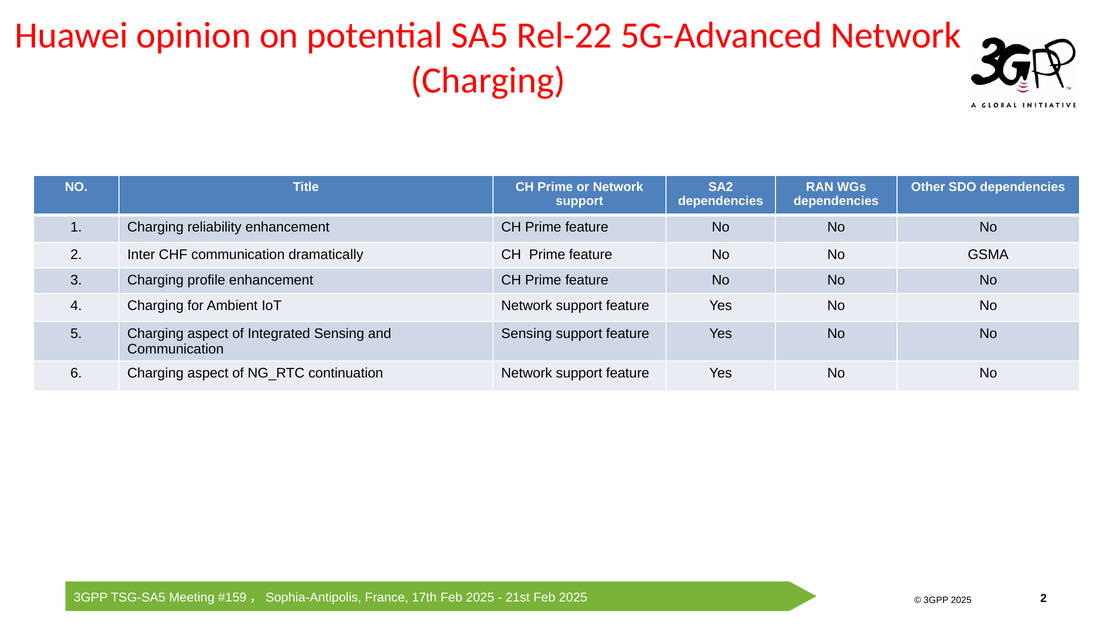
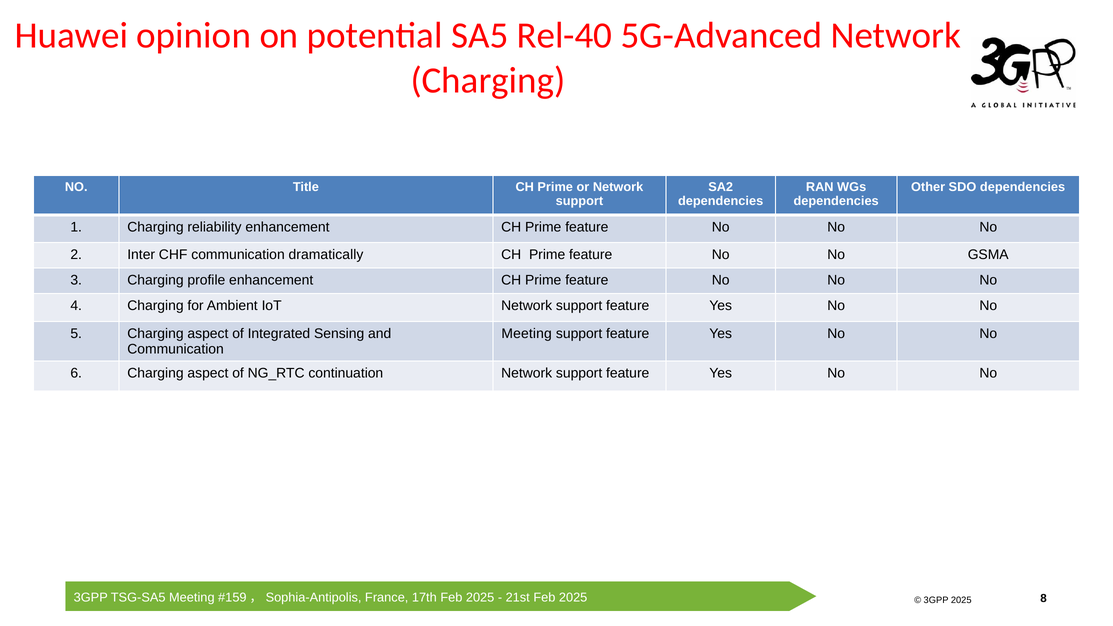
Rel-22: Rel-22 -> Rel-40 (564, 36)
Sensing: Sensing -> Meeting (527, 334)
2: 2 -> 8 (1044, 599)
